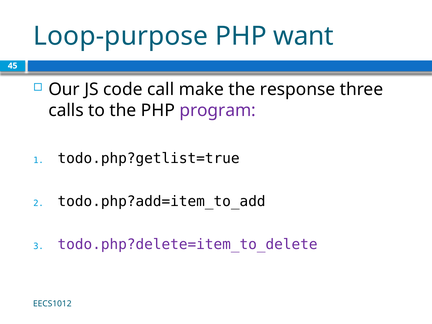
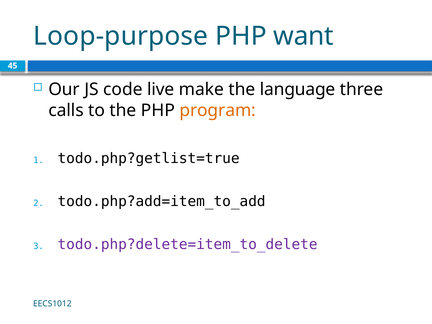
call: call -> live (161, 89)
response: response -> language (298, 89)
program colour: purple -> orange (218, 110)
